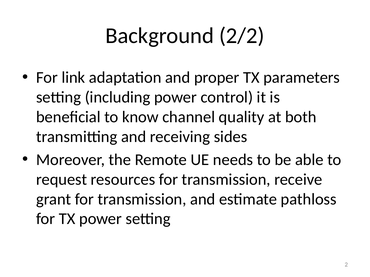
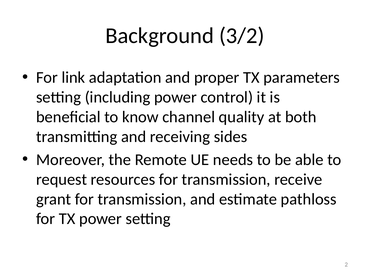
2/2: 2/2 -> 3/2 (242, 36)
